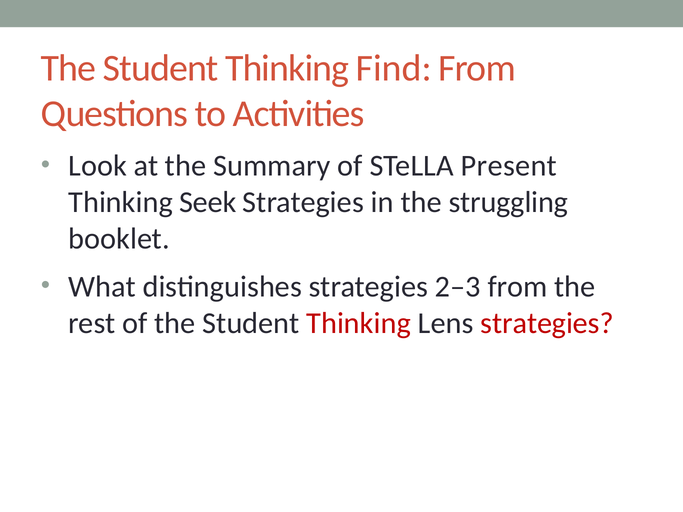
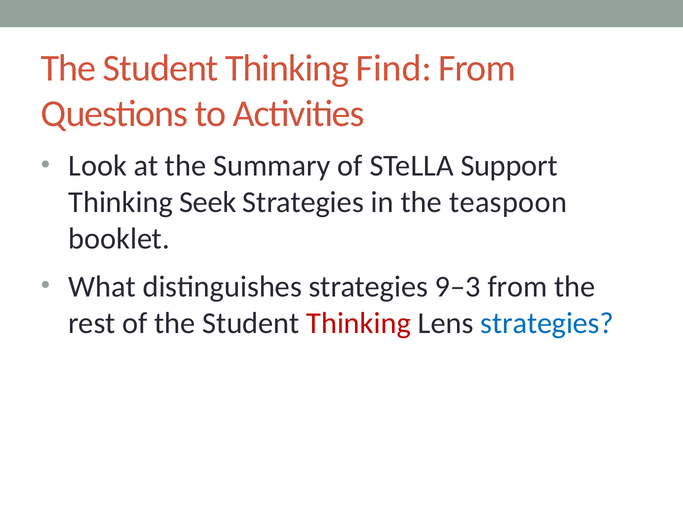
Present: Present -> Support (509, 166)
struggling: struggling -> teaspoon (508, 202)
2–3: 2–3 -> 9–3 (458, 287)
strategies colour: red -> blue (547, 323)
